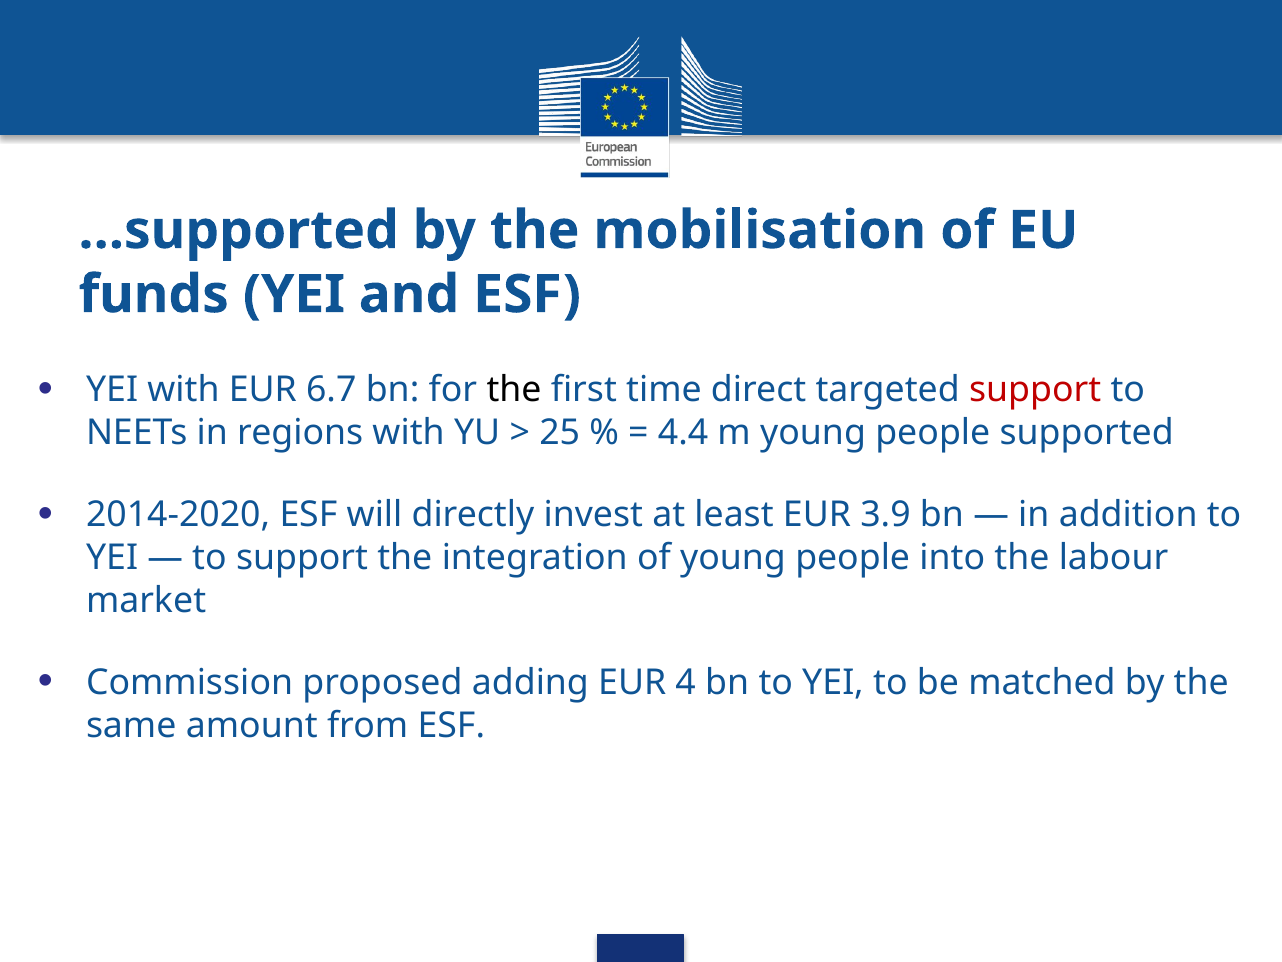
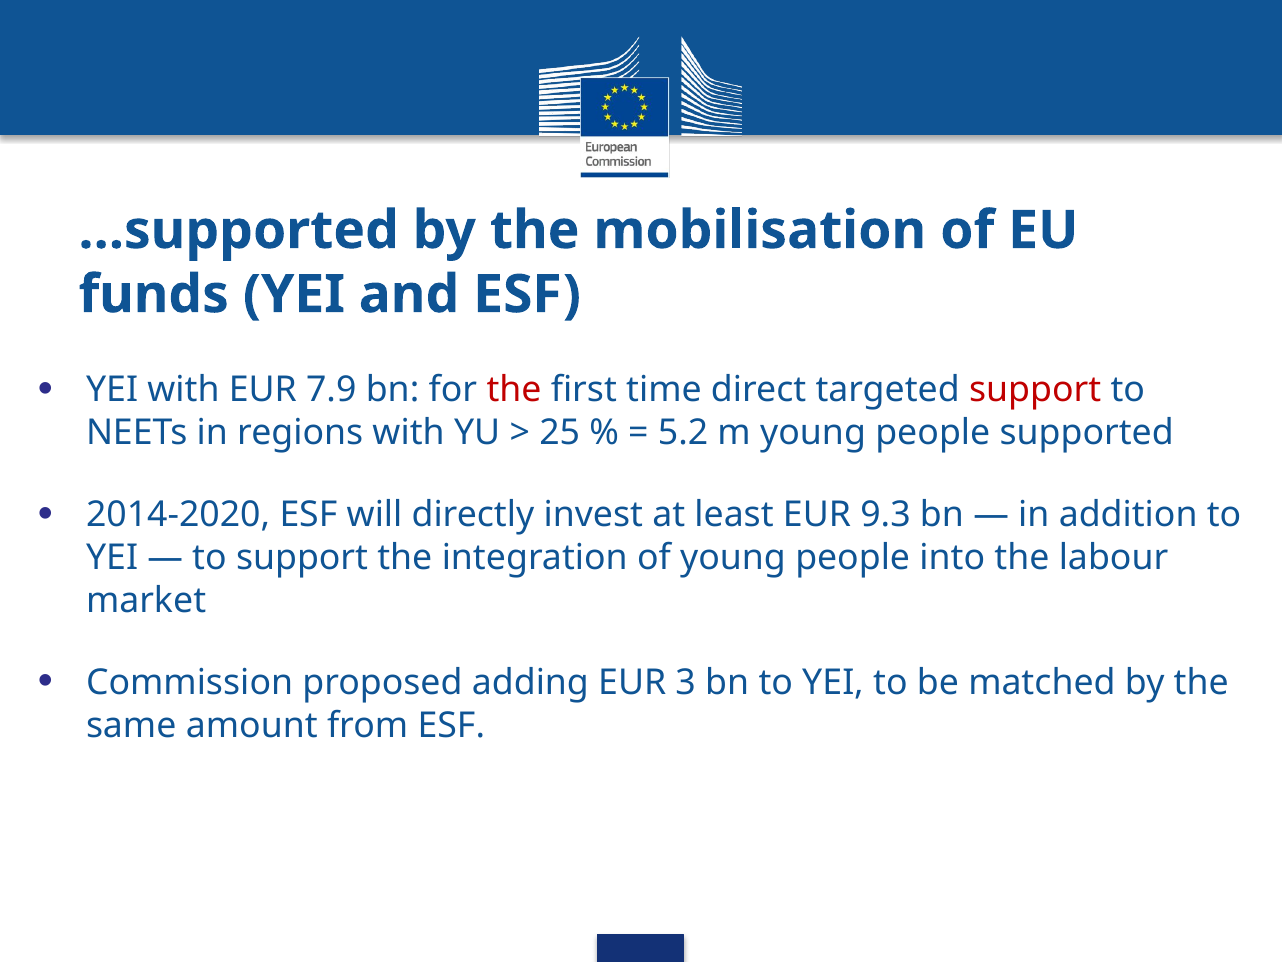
6.7: 6.7 -> 7.9 (331, 390)
the colour: black -> red (514, 390)
4.4: 4.4 -> 5.2 (683, 433)
3.9: 3.9 -> 9.3 (886, 515)
4: 4 -> 3 (686, 682)
